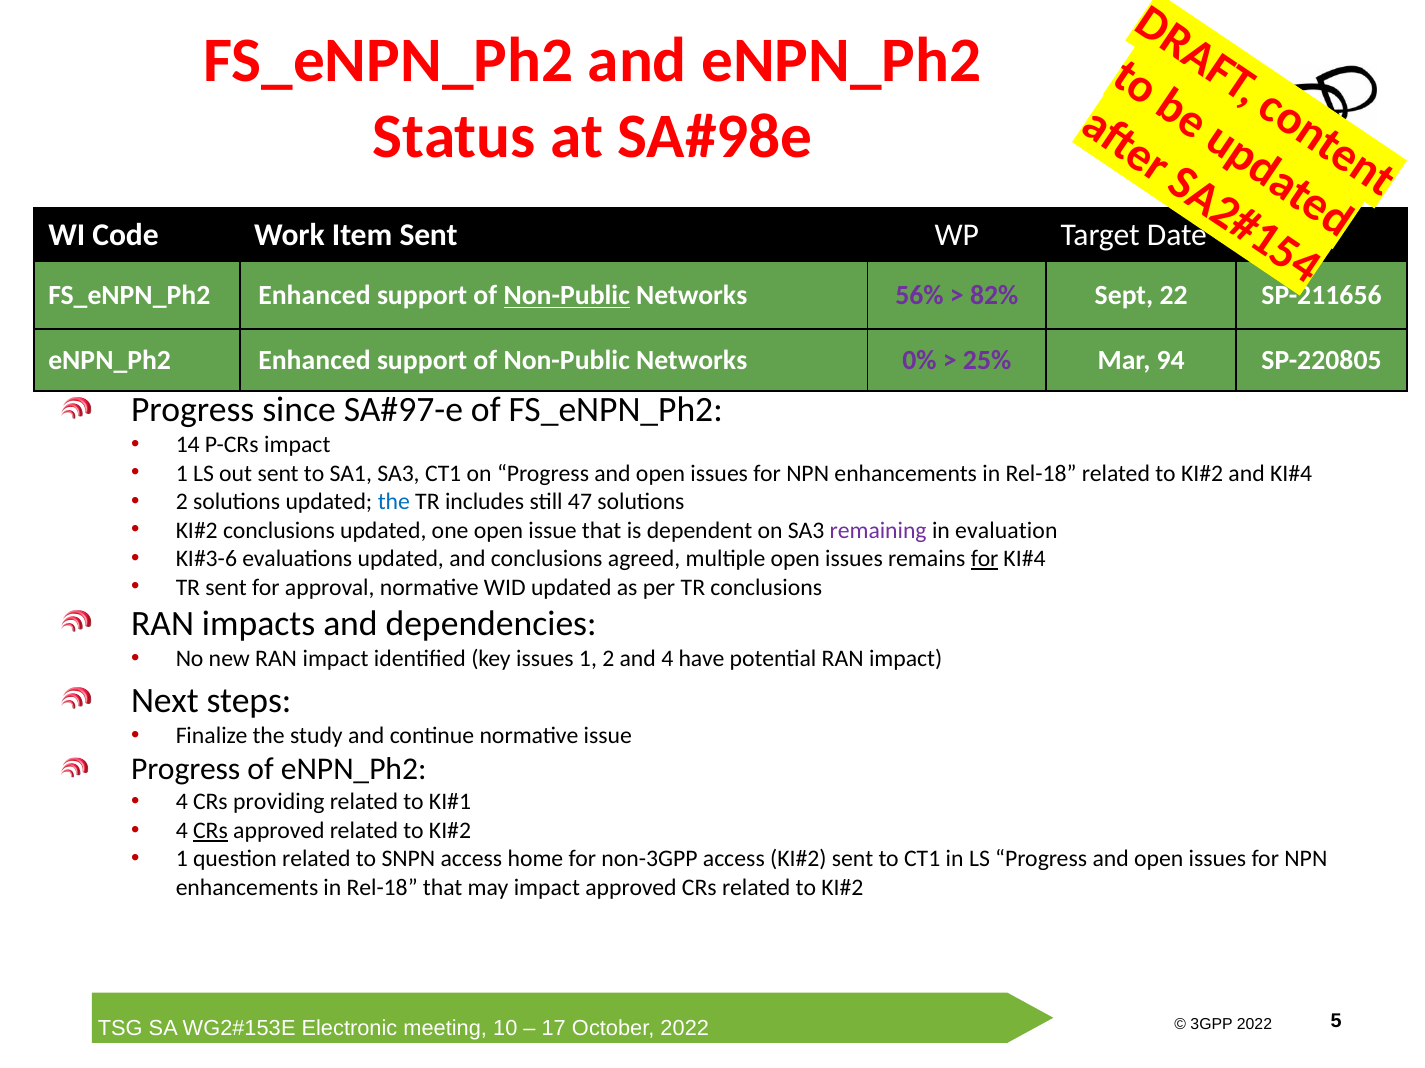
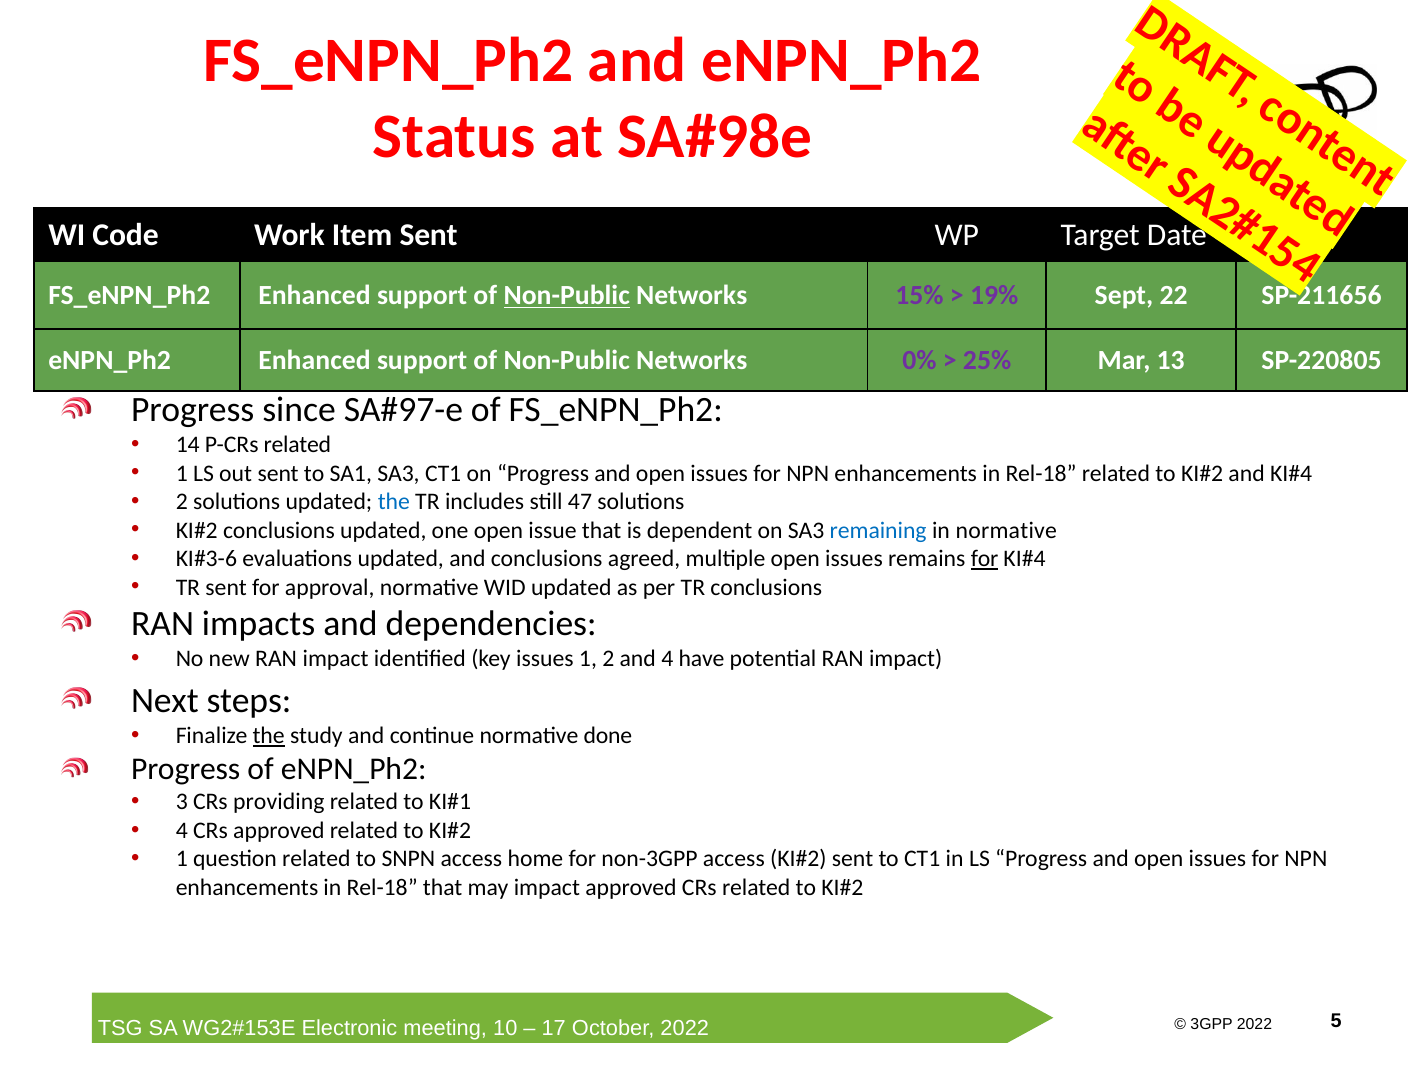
56%: 56% -> 15% (919, 296)
82%: 82% -> 19% (994, 296)
94: 94 -> 13 (1171, 361)
P-CRs impact: impact -> related (297, 445)
remaining colour: purple -> blue (878, 531)
in evaluation: evaluation -> normative (1006, 531)
the underline: none -> present (269, 736)
normative issue: issue -> done (608, 736)
4: 4 -> 3 (182, 803)
CRs underline: present -> none (210, 831)
